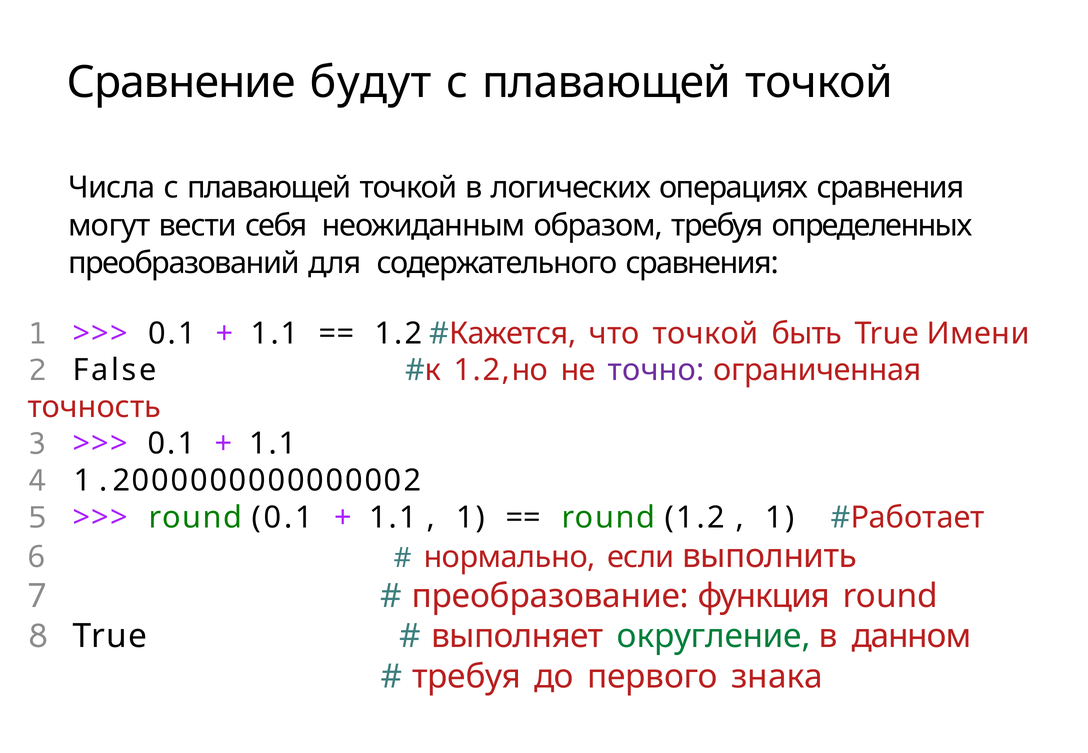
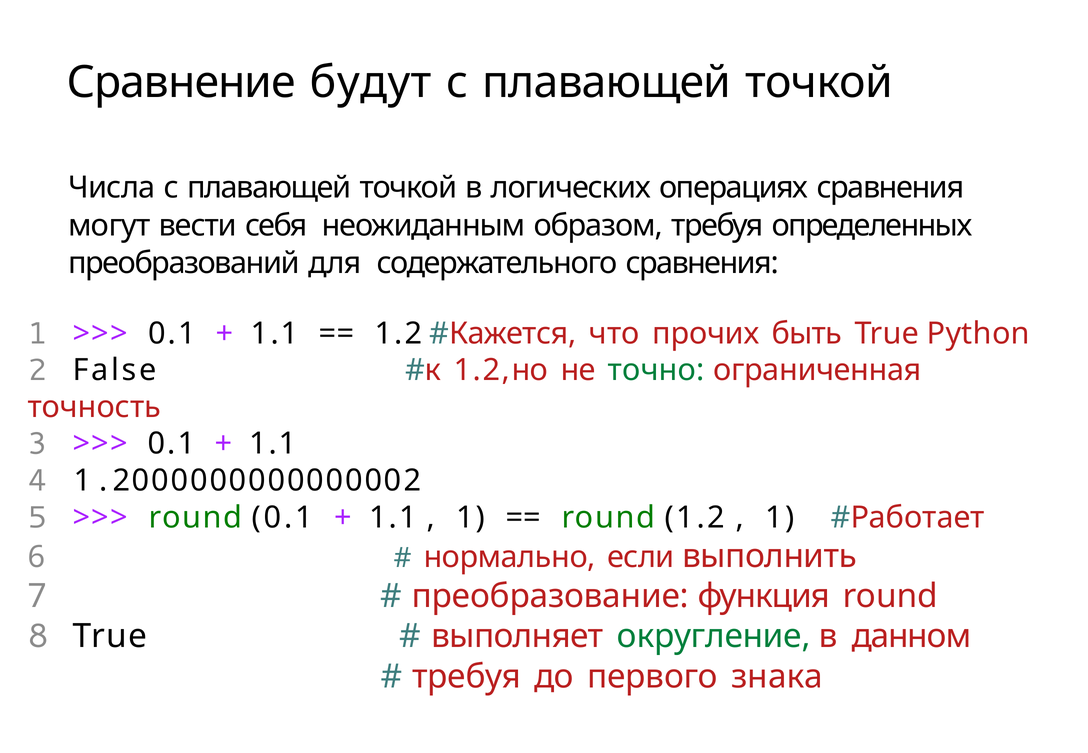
что точкой: точкой -> прочих (706, 334)
Имени: Имени -> Python (978, 334)
точно colour: purple -> green (656, 370)
